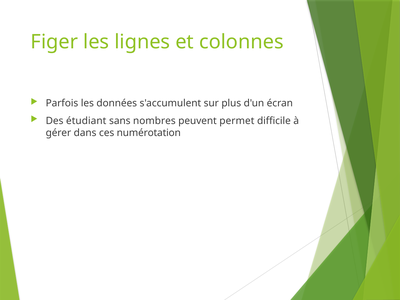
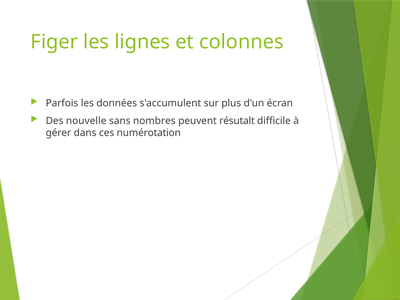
étudiant: étudiant -> nouvelle (86, 121)
permet: permet -> résutalt (237, 121)
